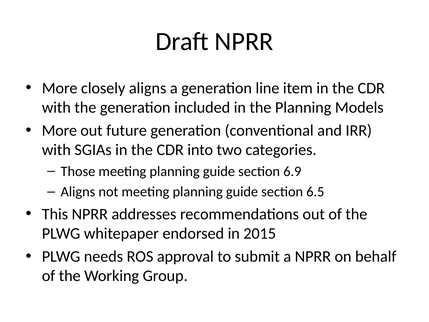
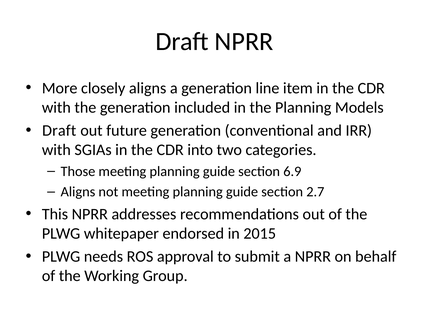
More: More -> Draft (59, 130)
6.5: 6.5 -> 2.7 (315, 192)
